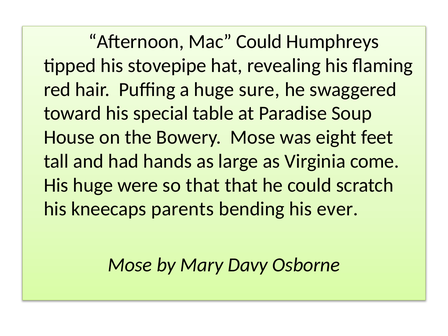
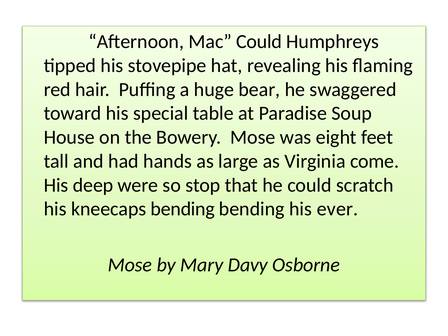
sure: sure -> bear (259, 90)
His huge: huge -> deep (93, 185)
so that: that -> stop (203, 185)
kneecaps parents: parents -> bending (183, 209)
